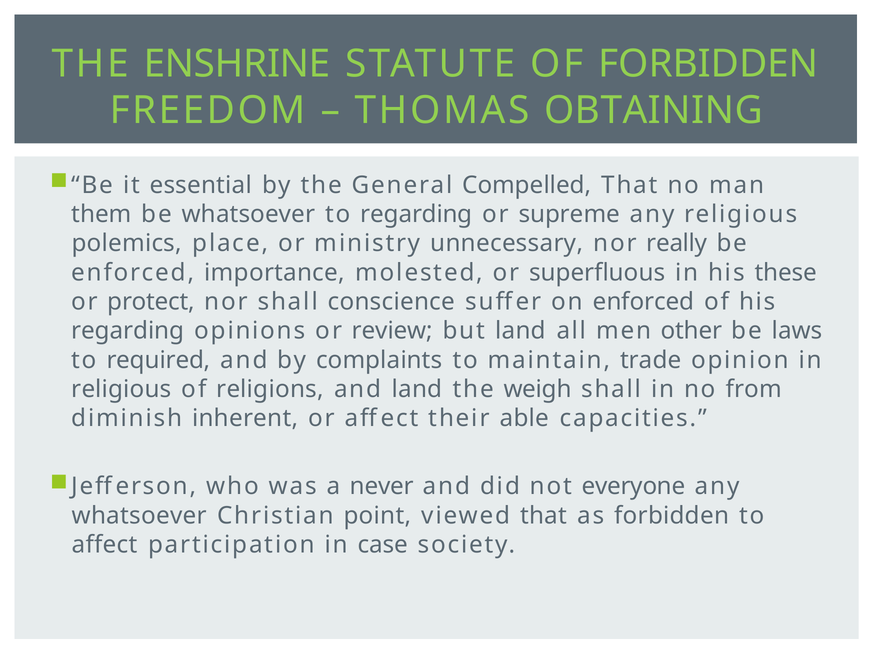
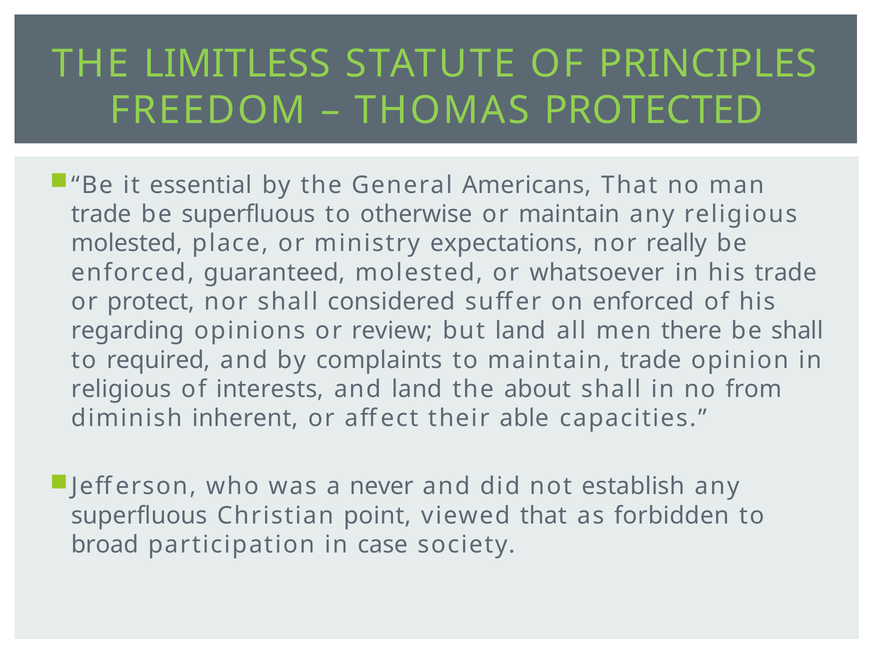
ENSHRINE: ENSHRINE -> LIMITLESS (237, 64)
OF FORBIDDEN: FORBIDDEN -> PRINCIPLES (708, 64)
OBTAINING: OBTAINING -> PROTECTED (654, 110)
Compelled: Compelled -> Americans (527, 185)
them: them -> trade (101, 214)
be whatsoever: whatsoever -> superfluous (249, 214)
to regarding: regarding -> otherwise (416, 214)
or supreme: supreme -> maintain (569, 214)
polemics: polemics -> molested (127, 243)
unnecessary: unnecessary -> expectations (507, 243)
importance: importance -> guaranteed (275, 272)
superfluous: superfluous -> whatsoever (597, 272)
his these: these -> trade (786, 272)
conscience: conscience -> considered (391, 302)
other: other -> there (692, 331)
be laws: laws -> shall (797, 331)
religions: religions -> interests (270, 389)
weigh: weigh -> about (538, 389)
everyone: everyone -> establish (633, 486)
whatsoever: whatsoever -> superfluous (139, 515)
affect: affect -> broad (105, 544)
